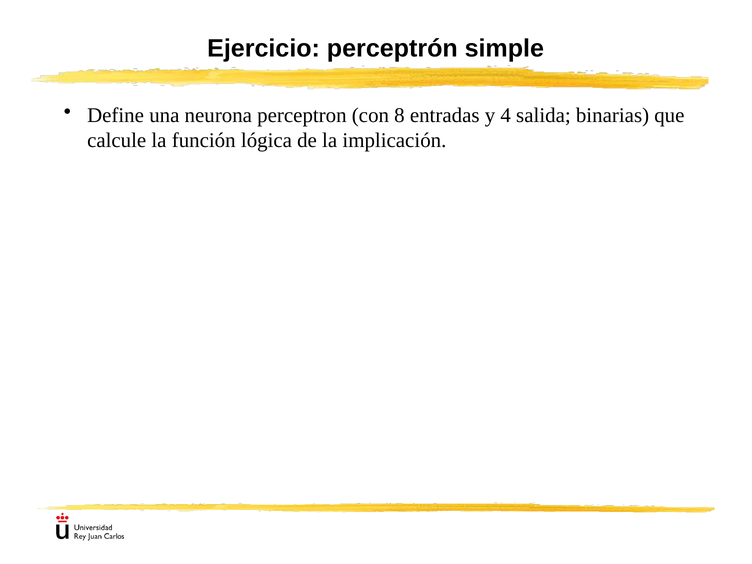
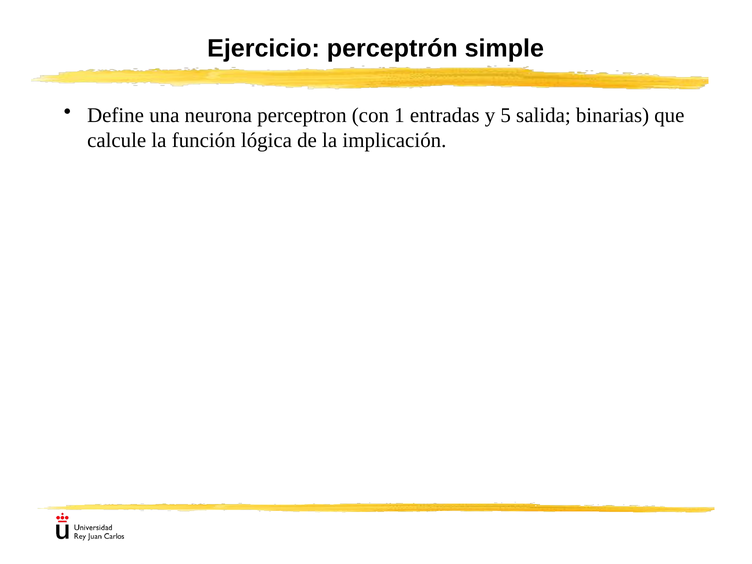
8: 8 -> 1 (399, 115)
4: 4 -> 5 (506, 115)
